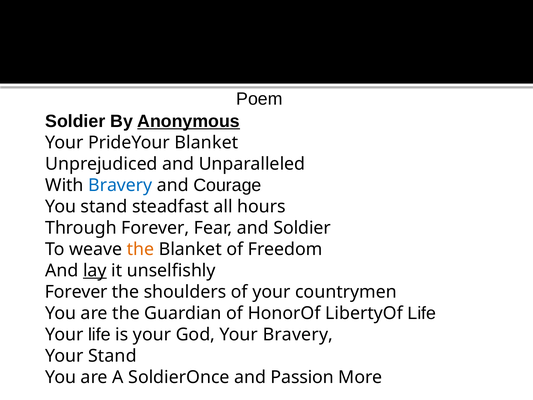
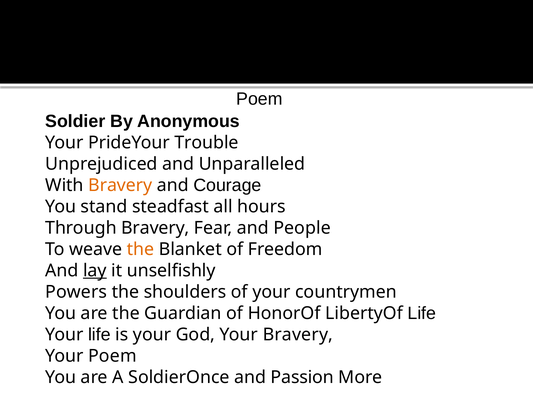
Anonymous underline: present -> none (189, 121)
Blanket: Blanket -> Trouble (207, 142)
Bravery colour: blue -> orange (120, 185)
Through Forever: Forever -> Bravery (155, 228)
and Soldier: Soldier -> People (302, 228)
Forever: Forever -> Powers (76, 292)
Your Stand: Stand -> Poem (112, 356)
